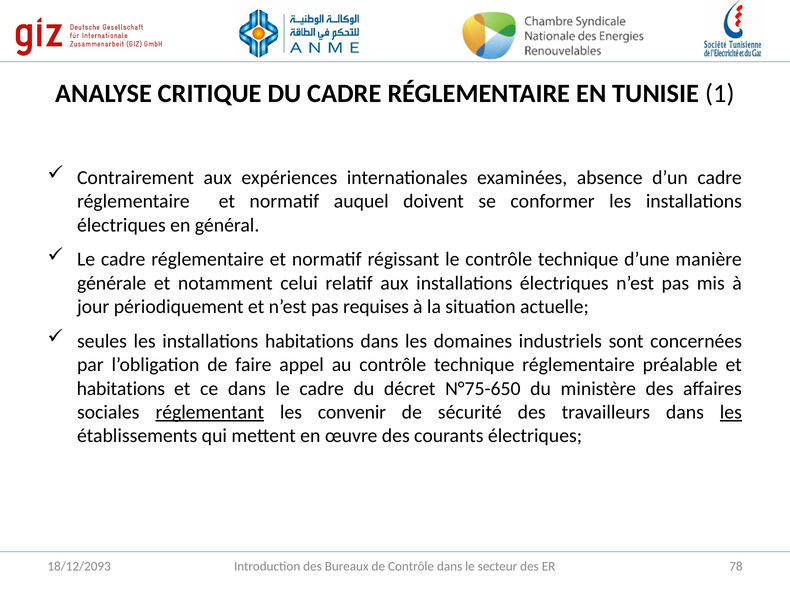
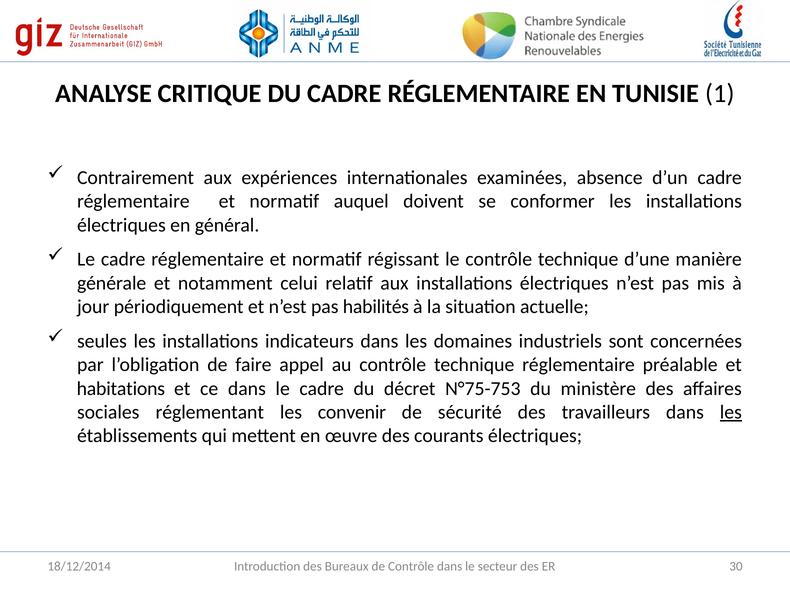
requises: requises -> habilités (376, 307)
installations habitations: habitations -> indicateurs (309, 341)
N°75-650: N°75-650 -> N°75-753 (483, 388)
réglementant underline: present -> none (210, 412)
78: 78 -> 30 (736, 566)
18/12/2093: 18/12/2093 -> 18/12/2014 (79, 566)
